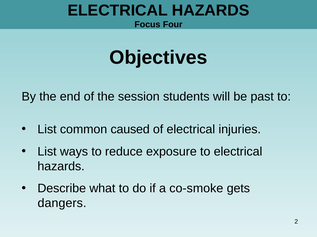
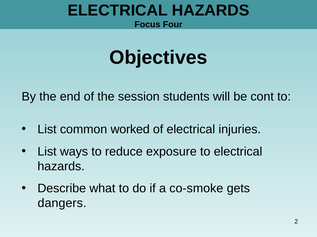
past: past -> cont (262, 97)
caused: caused -> worked (130, 130)
